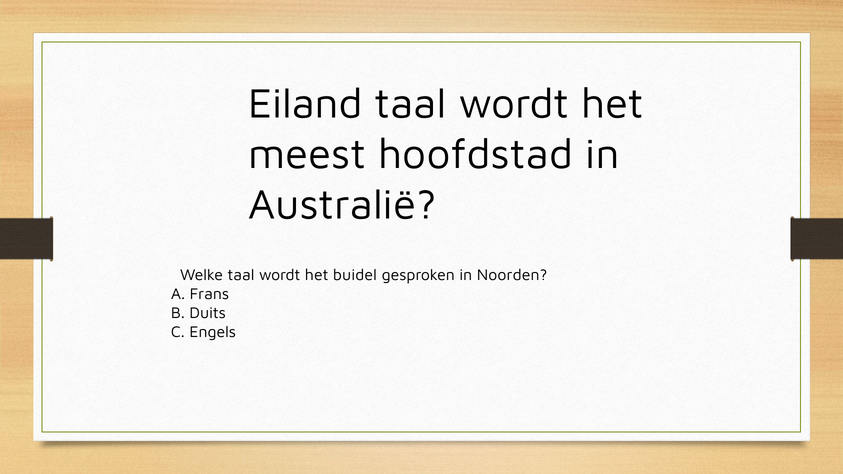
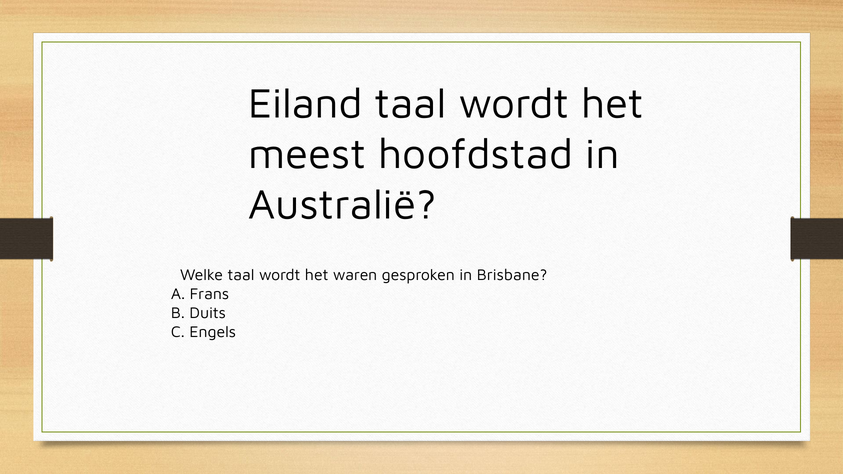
buidel: buidel -> waren (355, 275)
Noorden: Noorden -> Brisbane (512, 275)
